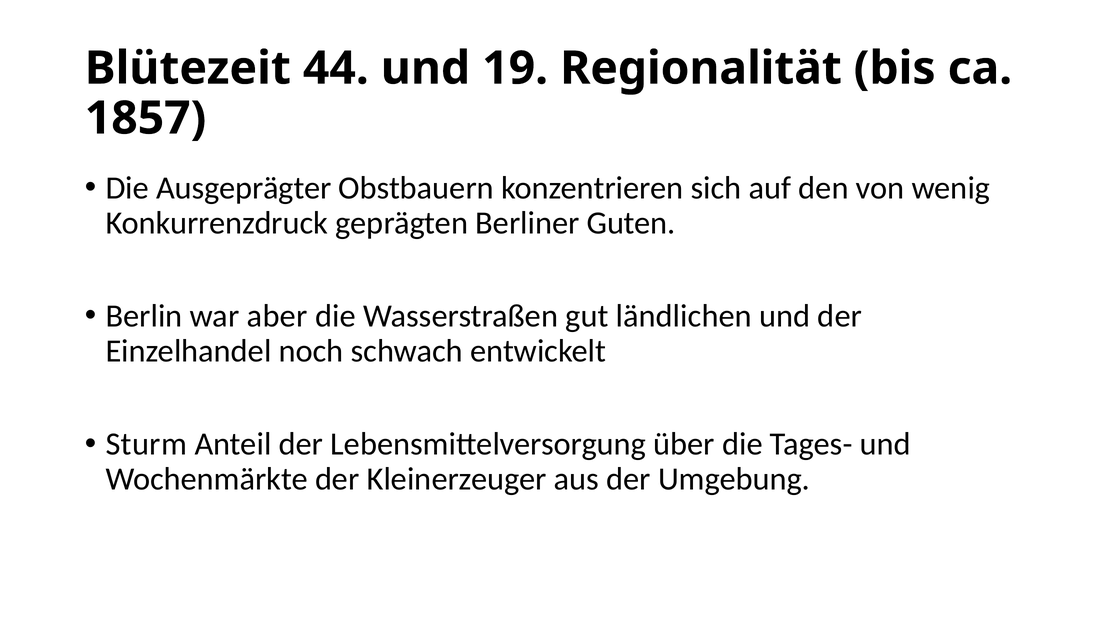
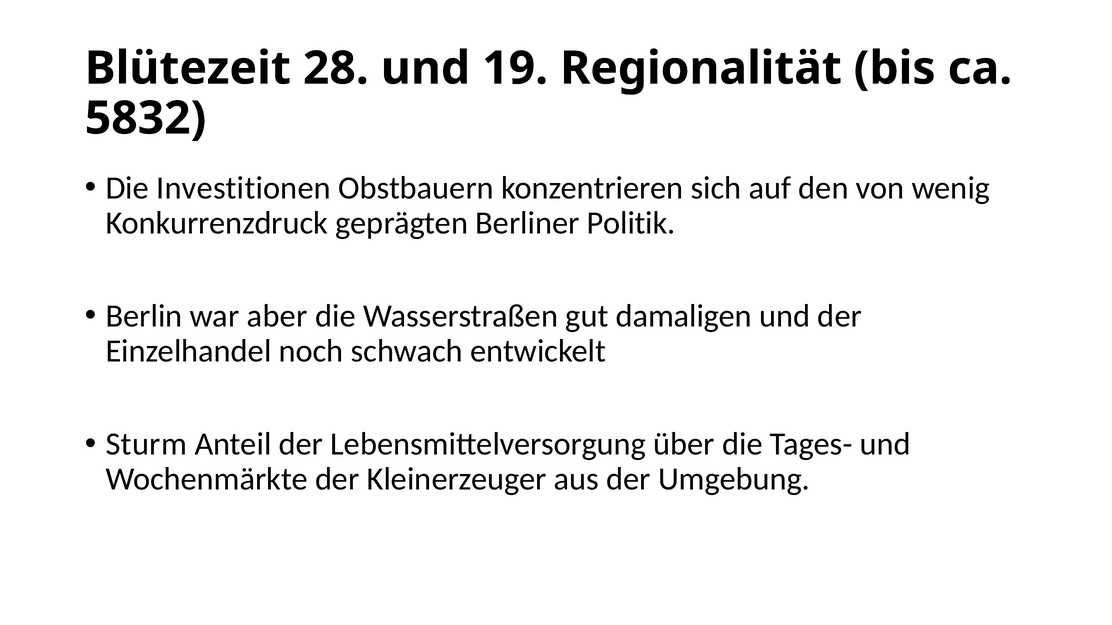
44: 44 -> 28 (336, 68)
1857: 1857 -> 5832 (146, 118)
Ausgeprägter: Ausgeprägter -> Investitionen (244, 188)
Guten: Guten -> Politik (631, 223)
ländlichen: ländlichen -> damaligen (684, 316)
